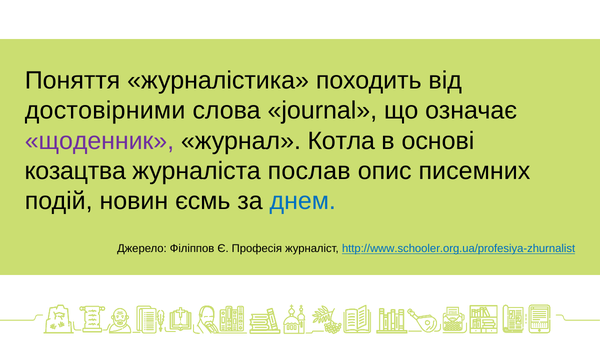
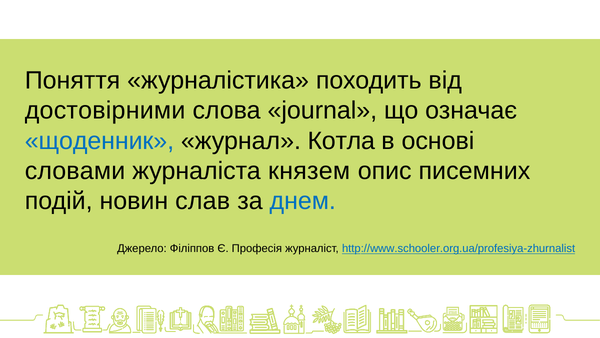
щоденник colour: purple -> blue (99, 141)
козацтва: козацтва -> словами (75, 171)
послав: послав -> князем (309, 171)
єсмь: єсмь -> слав (203, 201)
